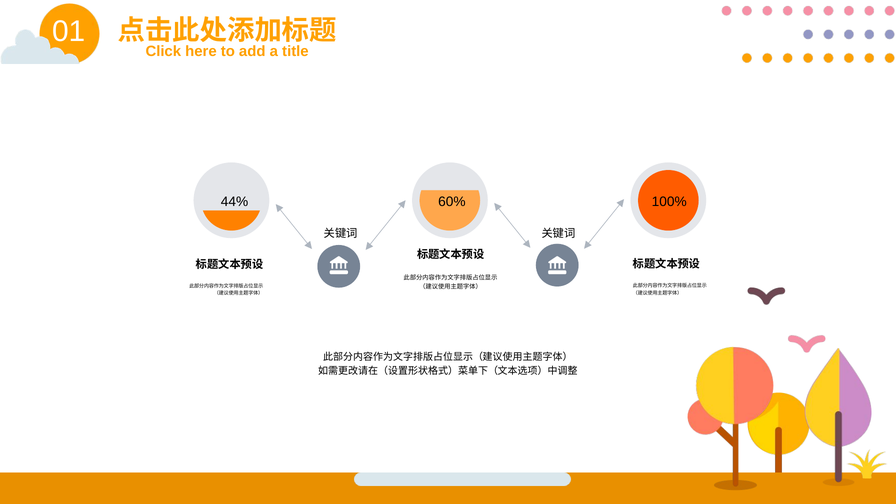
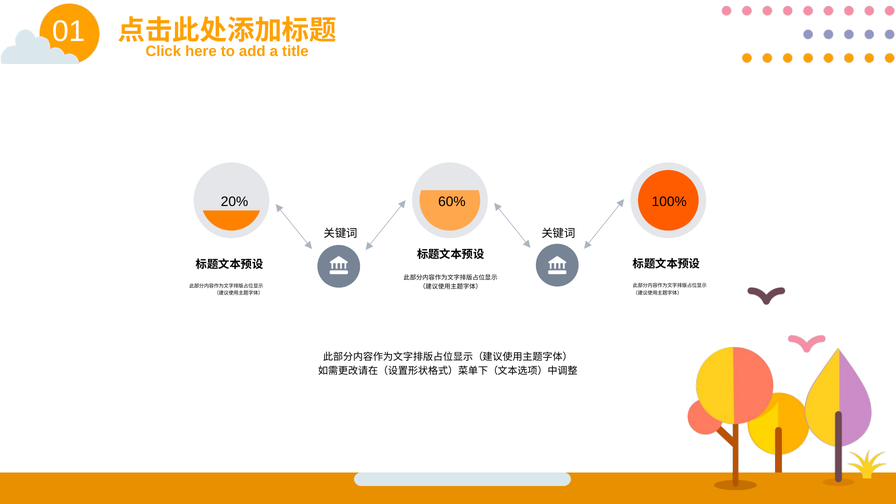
44%: 44% -> 20% (234, 202)
